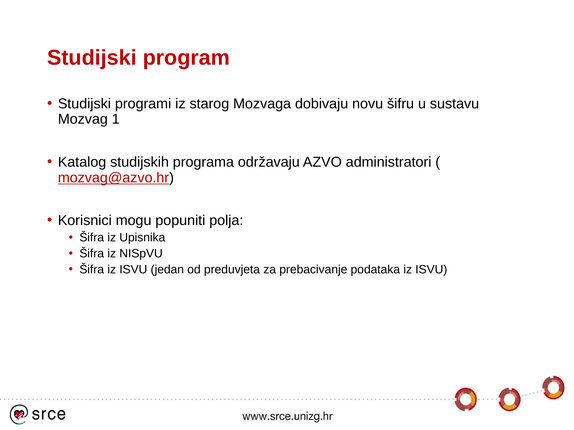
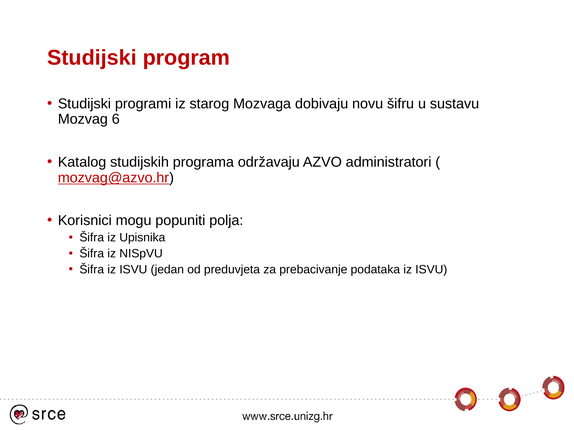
1: 1 -> 6 (116, 119)
